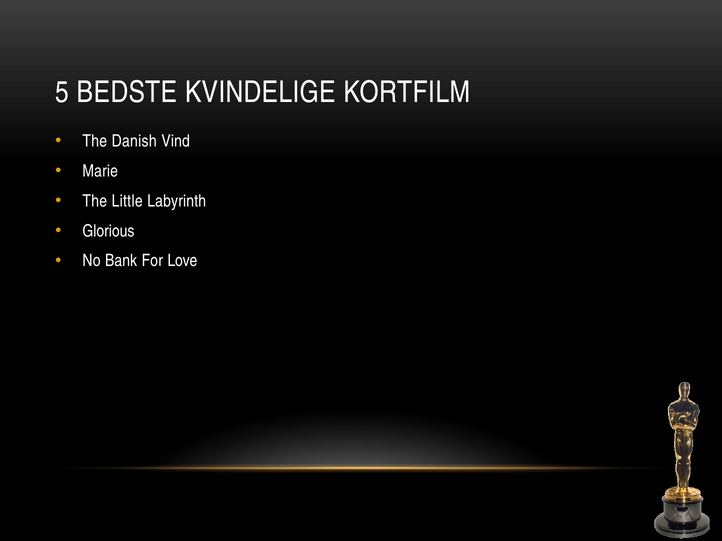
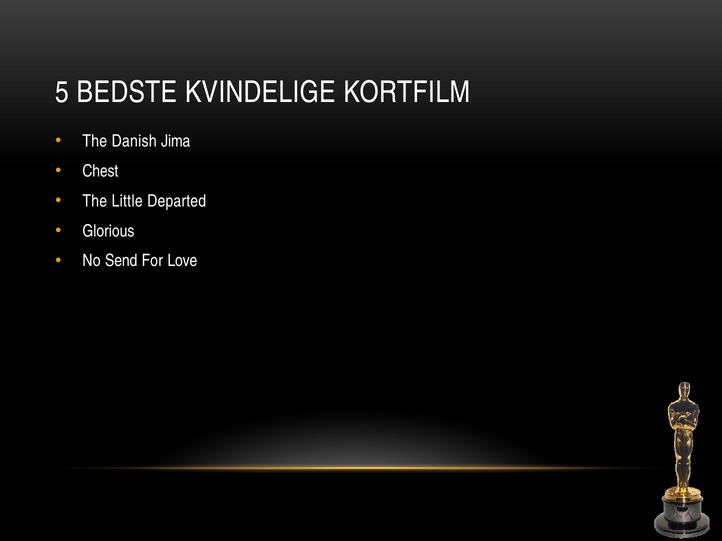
Vind: Vind -> Jima (176, 141)
Marie: Marie -> Chest (100, 171)
Labyrinth: Labyrinth -> Departed (177, 201)
Bank: Bank -> Send (121, 261)
